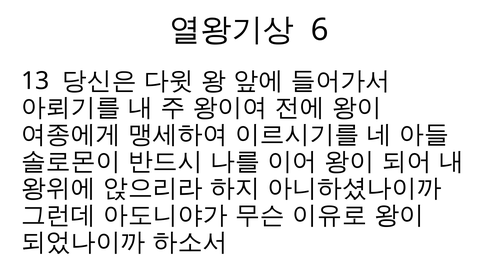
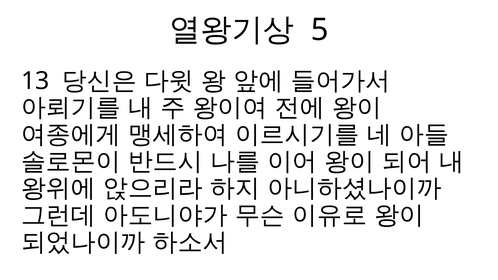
6: 6 -> 5 (320, 30)
